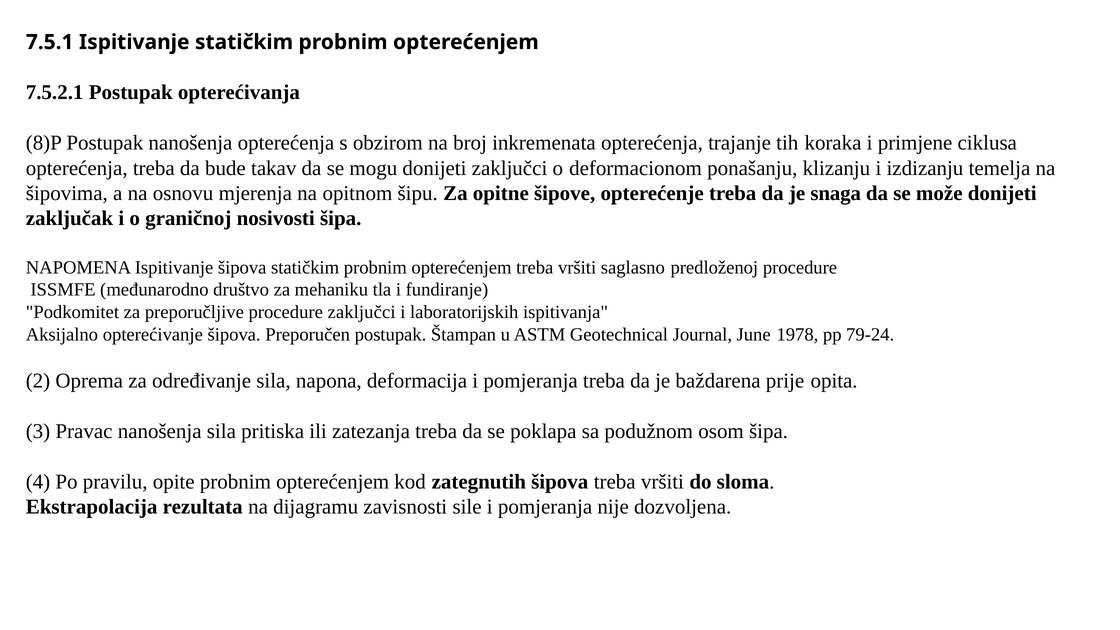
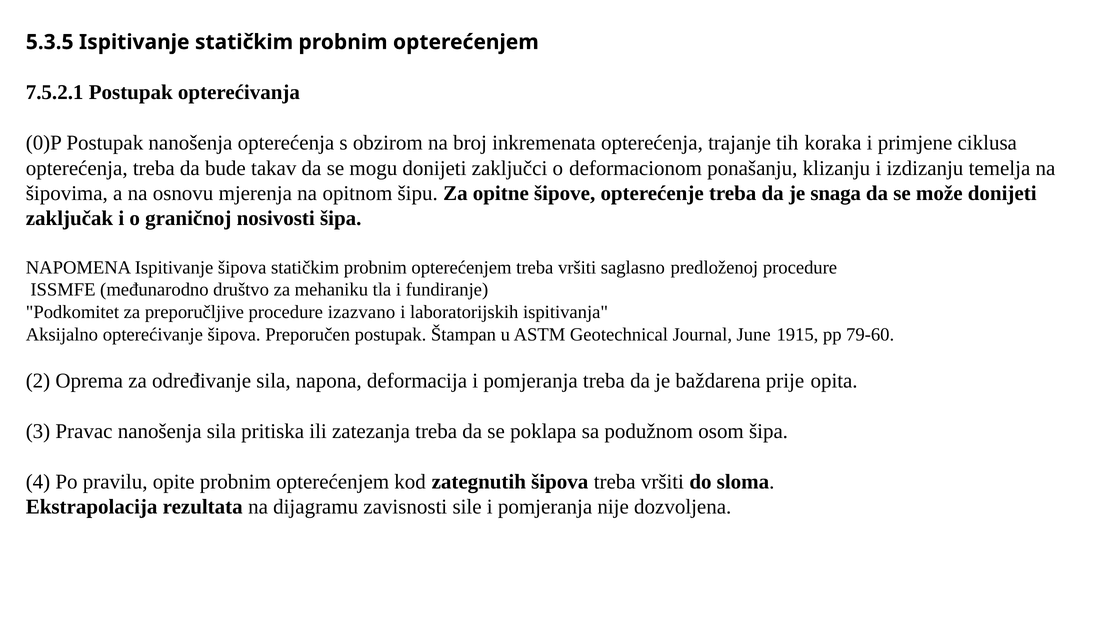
7.5.1: 7.5.1 -> 5.3.5 (50, 42)
8)P: 8)P -> 0)P (44, 143)
procedure zaključci: zaključci -> izazvano (362, 312)
1978: 1978 -> 1915 (797, 335)
79-24: 79-24 -> 79-60 (870, 335)
